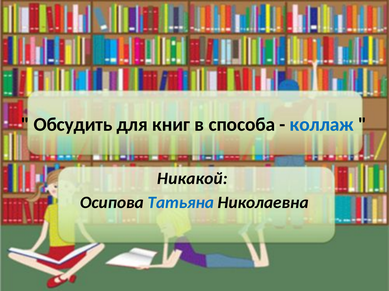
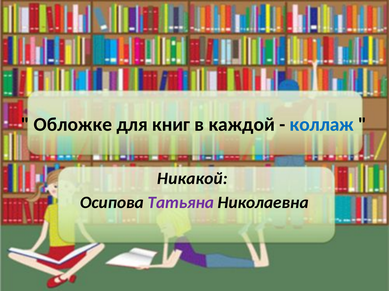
Обсудить: Обсудить -> Обложке (73, 125)
способа: способа -> каждой (242, 125)
Татьяна colour: blue -> purple (181, 203)
